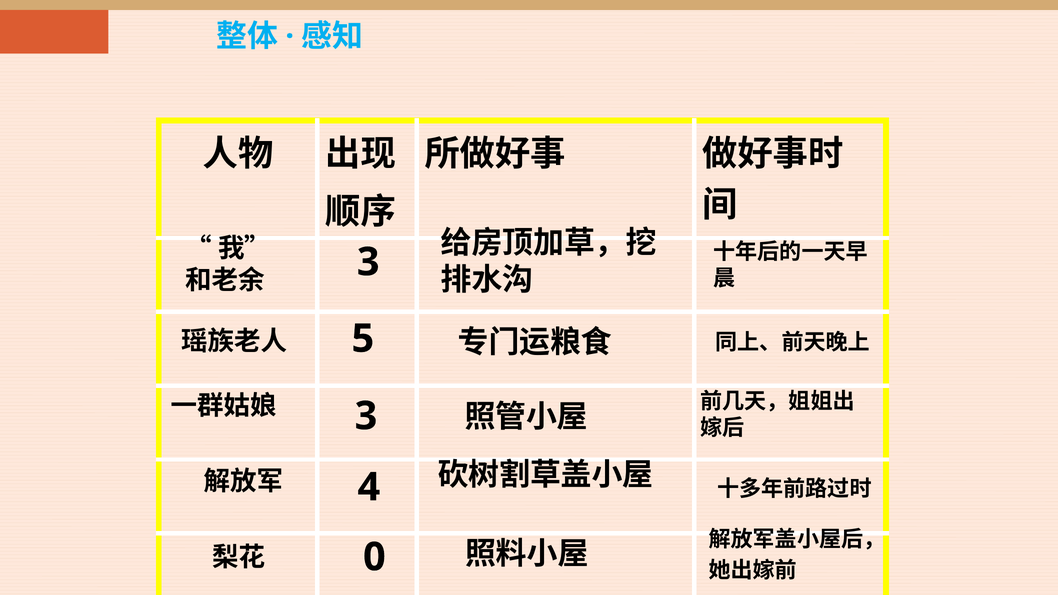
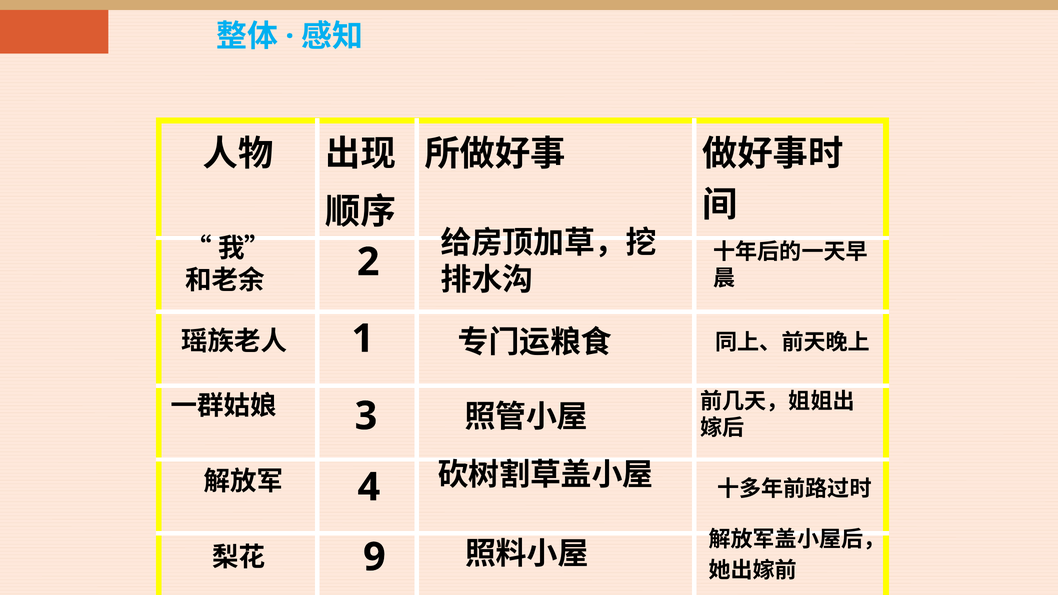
3: 3 -> 2 (368, 262)
5: 5 -> 1 (363, 339)
0: 0 -> 9 (374, 557)
